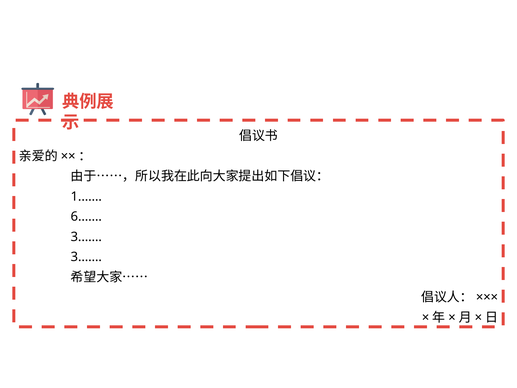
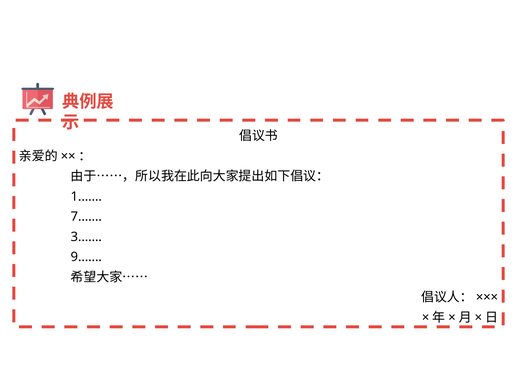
6.……: 6.…… -> 7.…… (86, 217)
3.……: 3.…… -> 9.…… (86, 257)
